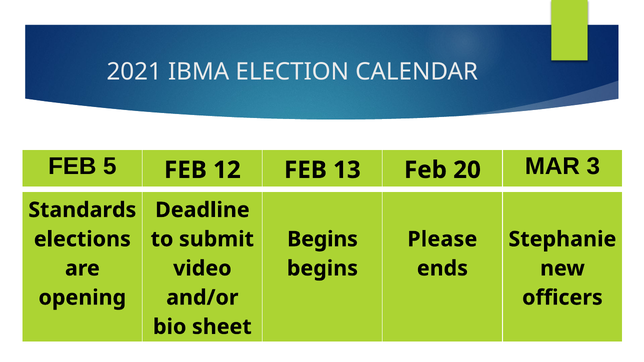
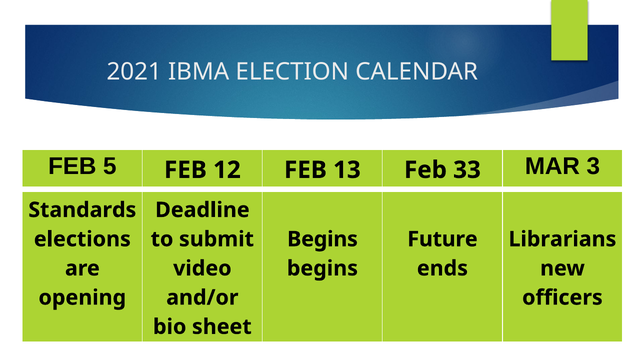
20: 20 -> 33 (467, 170)
Please: Please -> Future (442, 239)
Stephanie: Stephanie -> Librarians (562, 239)
